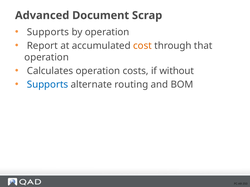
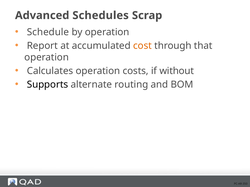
Document: Document -> Schedules (101, 15)
Supports: Supports -> Schedule (48, 32)
Supports colour: blue -> black (48, 85)
